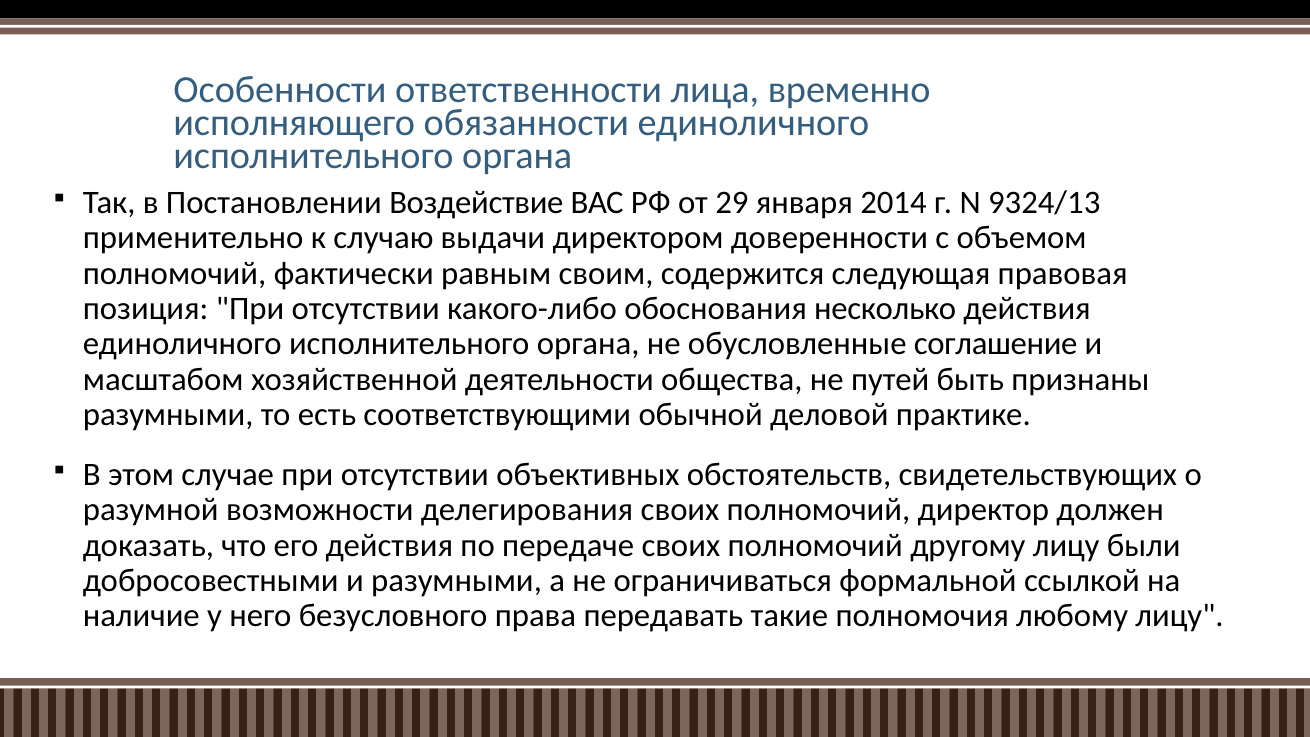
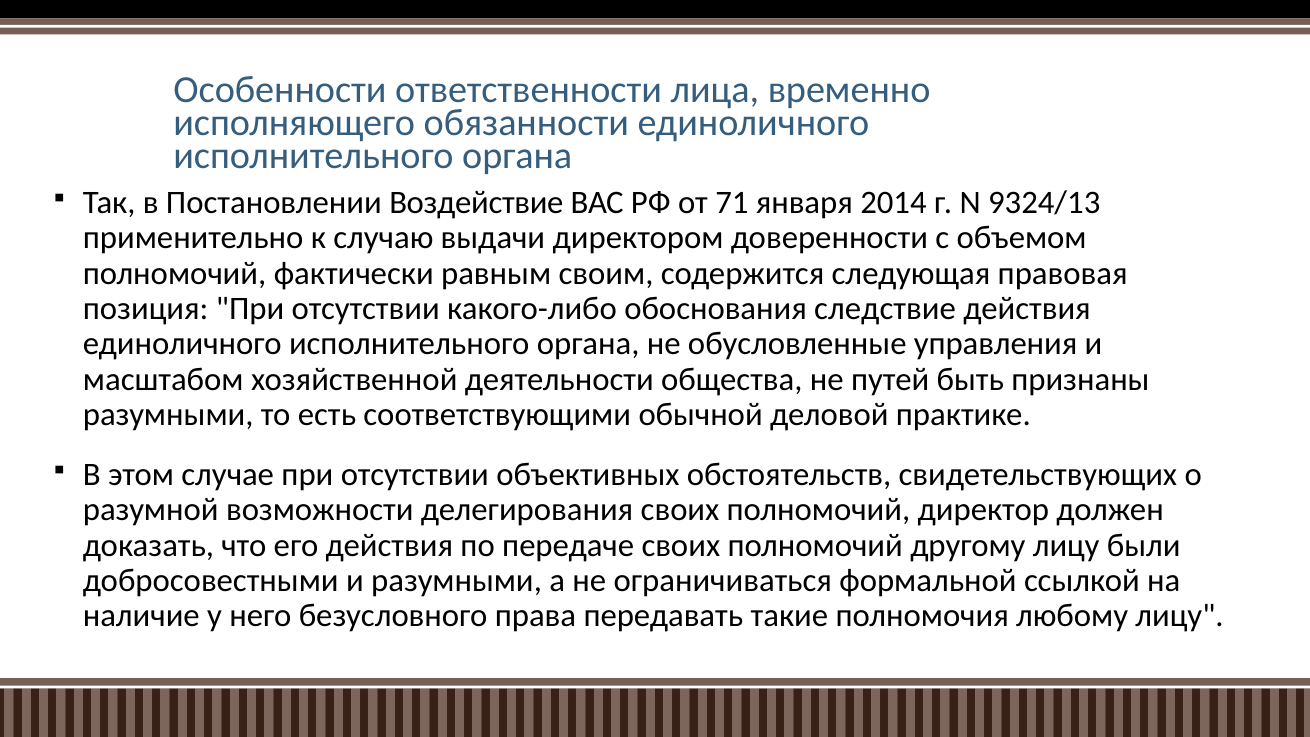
29: 29 -> 71 (732, 203)
несколько: несколько -> следствие (885, 309)
соглашение: соглашение -> управления (996, 344)
